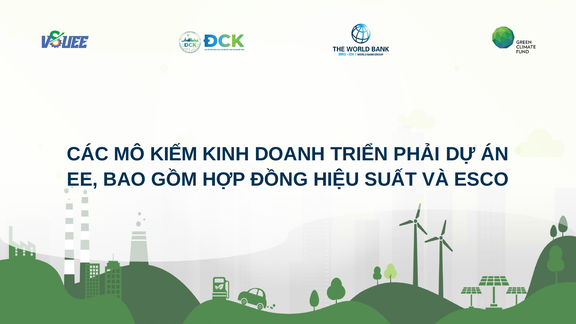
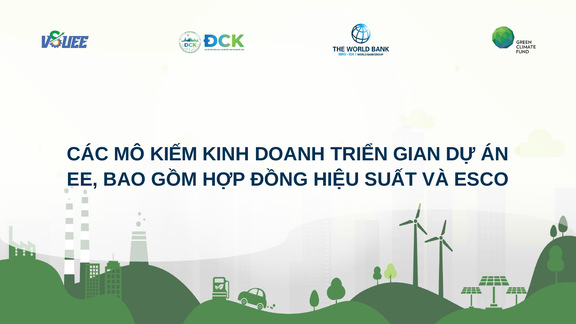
PHẢI: PHẢI -> GIAN (417, 154)
